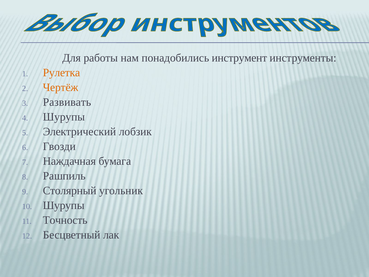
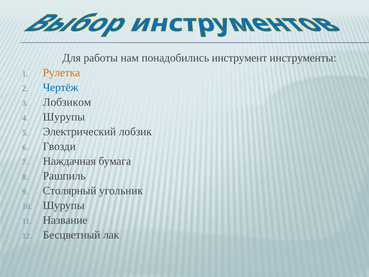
Чертёж colour: orange -> blue (61, 87)
Развивать: Развивать -> Лобзиком (67, 102)
Точность: Точность -> Название (65, 220)
